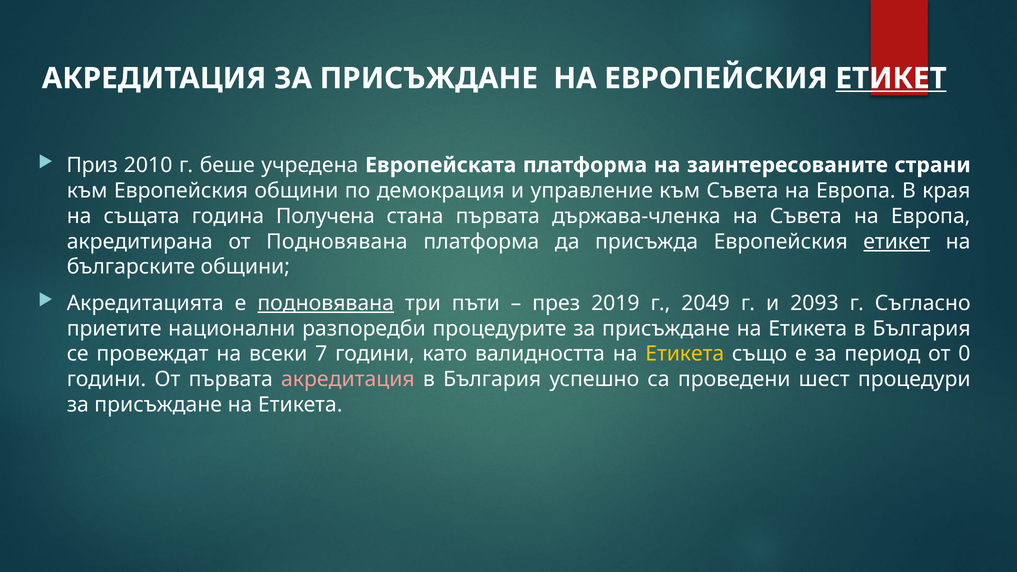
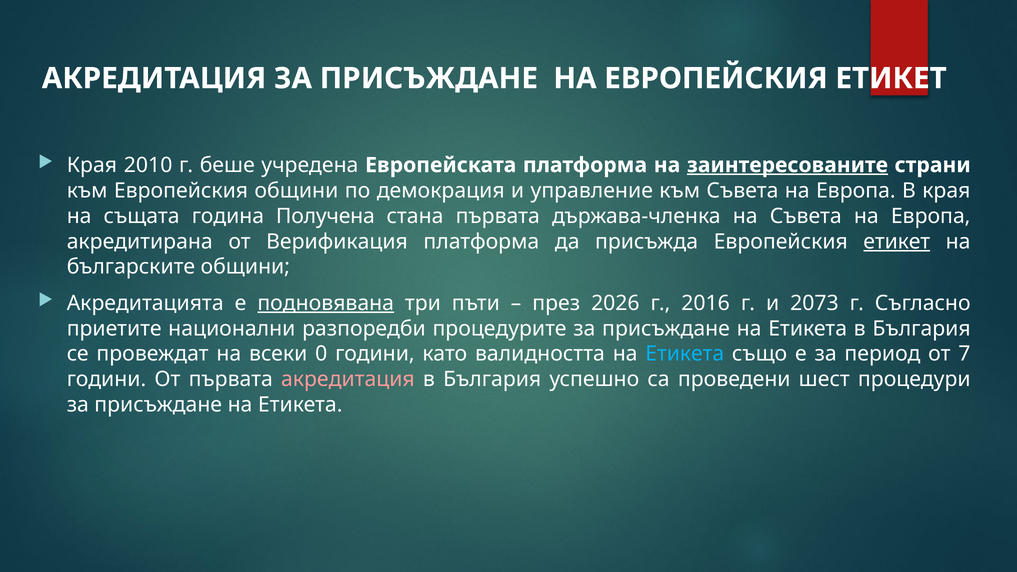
ЕТИКЕТ underline: present -> none (891, 78)
Приз: Приз -> Края (92, 165)
заинтересованите underline: none -> present (787, 165)
от Подновявана: Подновявана -> Верификация (337, 242)
2019: 2019 -> 2026 (615, 303)
2049: 2049 -> 2016 (706, 303)
2093: 2093 -> 2073 (814, 303)
7: 7 -> 0 (321, 354)
Етикета colour: yellow -> light blue (685, 354)
0: 0 -> 7 (964, 354)
